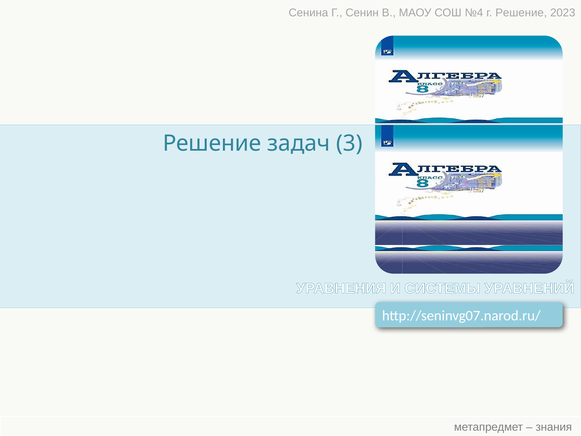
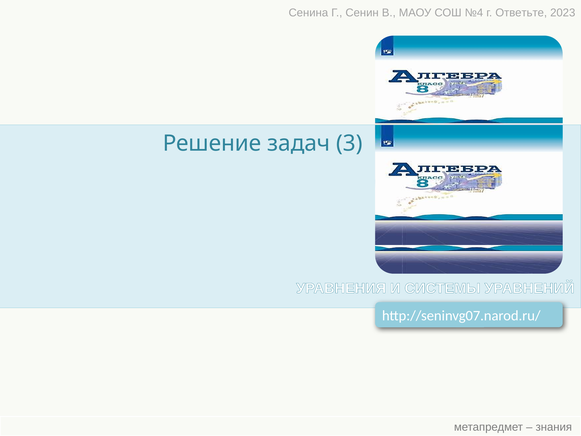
г Решение: Решение -> Ответьте (521, 13)
